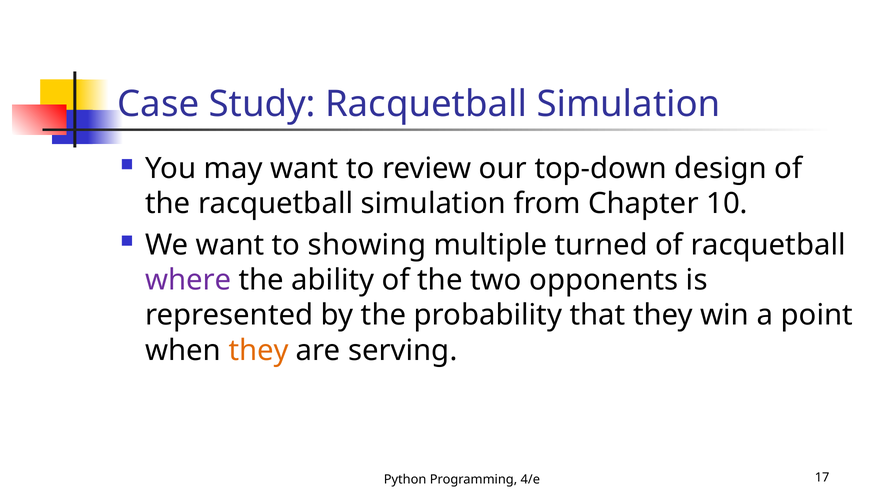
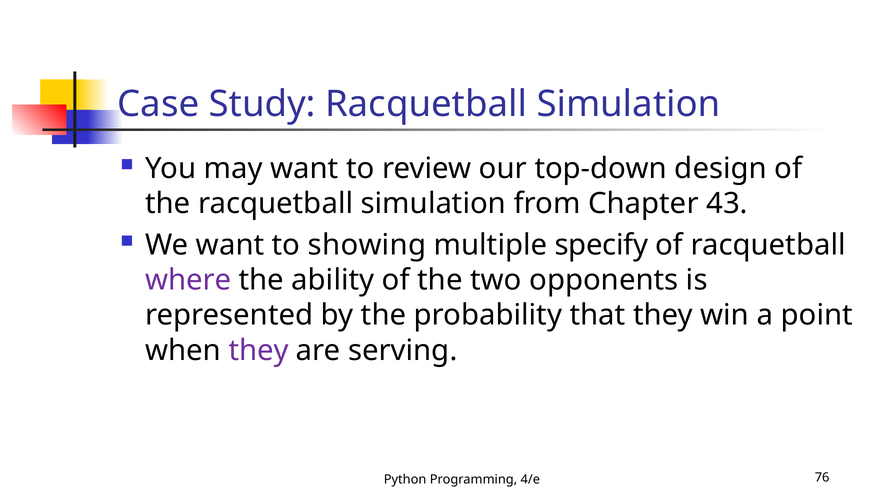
10: 10 -> 43 (727, 204)
turned: turned -> specify (601, 245)
they colour: orange -> purple (259, 351)
17: 17 -> 76 (822, 477)
